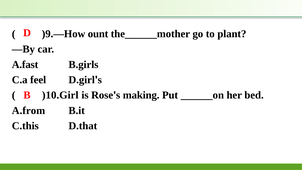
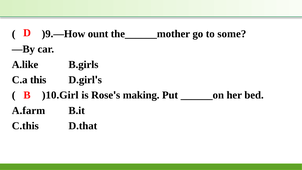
plant: plant -> some (232, 34)
A.fast: A.fast -> A.like (25, 64)
feel: feel -> this (38, 80)
A.from: A.from -> A.farm (28, 110)
